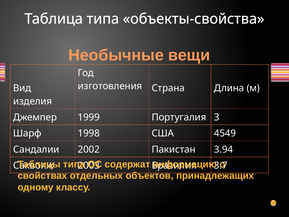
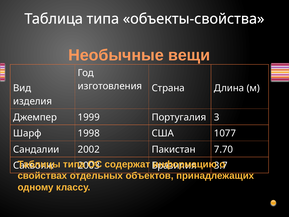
4549: 4549 -> 1077 (225, 133)
3.94: 3.94 -> 7.70 (223, 149)
